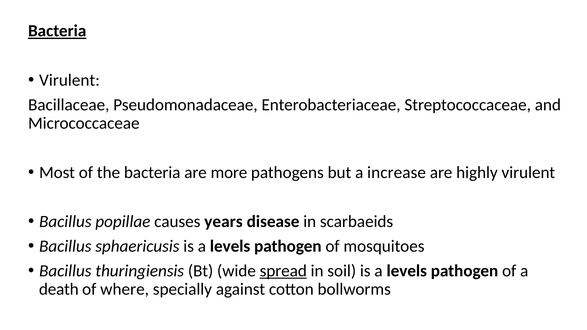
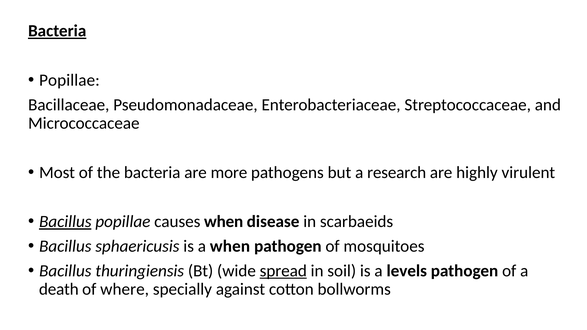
Virulent: Virulent -> Popillae (69, 80)
increase: increase -> research (397, 173)
Bacillus underline: none -> present (65, 222)
causes years: years -> when (224, 222)
sphaericusis is a levels: levels -> when (230, 246)
